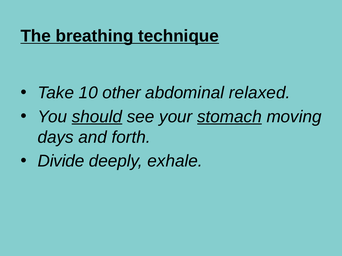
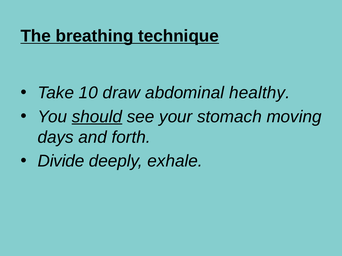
other: other -> draw (121, 93)
relaxed: relaxed -> healthy (260, 93)
stomach underline: present -> none (229, 117)
